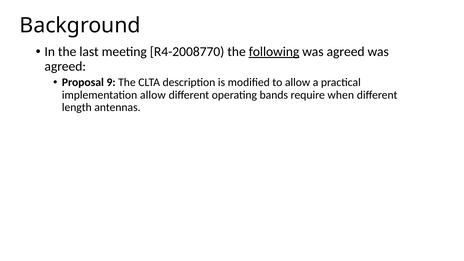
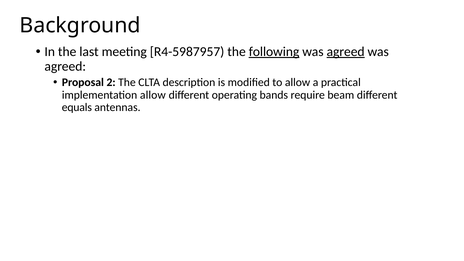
R4-2008770: R4-2008770 -> R4-5987957 (187, 52)
agreed underline: none -> present (346, 52)
9: 9 -> 2 (111, 82)
when: when -> beam (341, 95)
length: length -> equals (77, 107)
